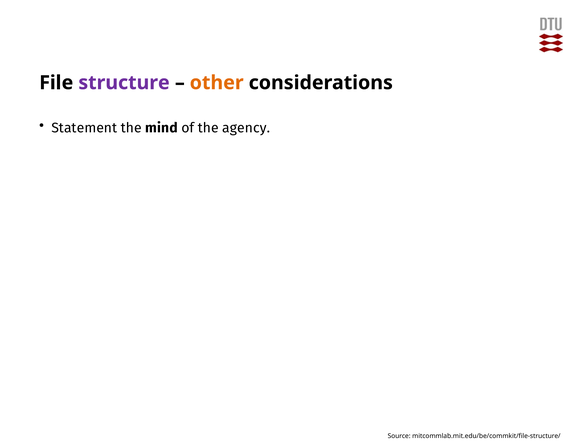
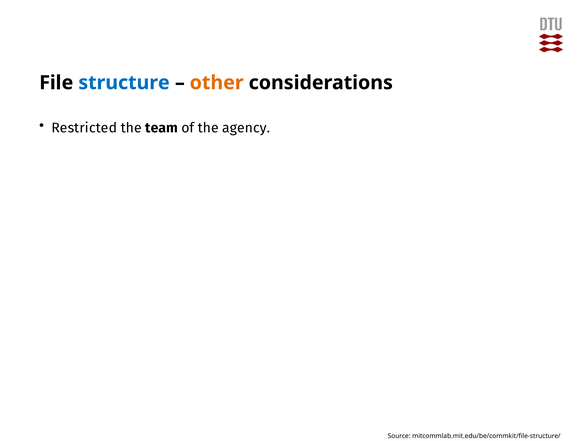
structure colour: purple -> blue (124, 83)
Statement: Statement -> Restricted (84, 128)
mind: mind -> team (162, 128)
